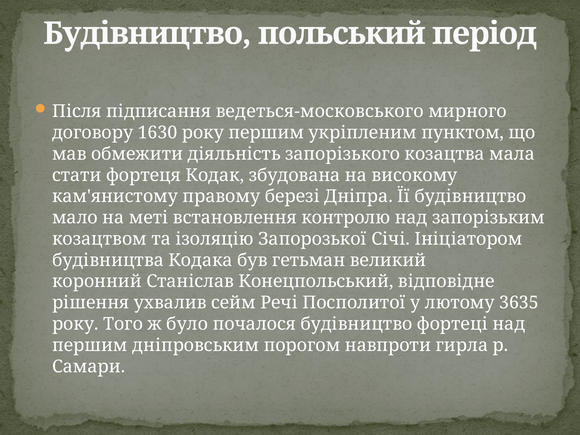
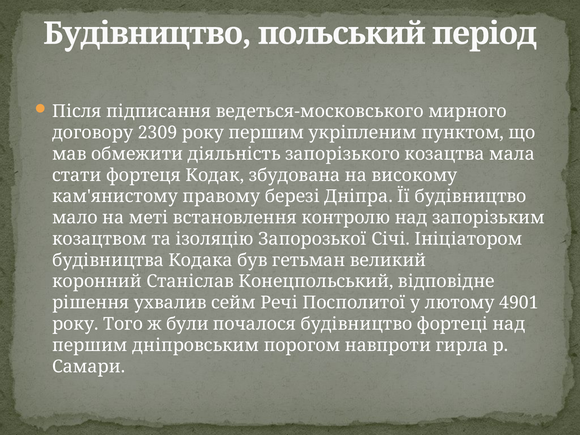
1630: 1630 -> 2309 (157, 133)
3635: 3635 -> 4901 (519, 303)
було: було -> були (187, 324)
